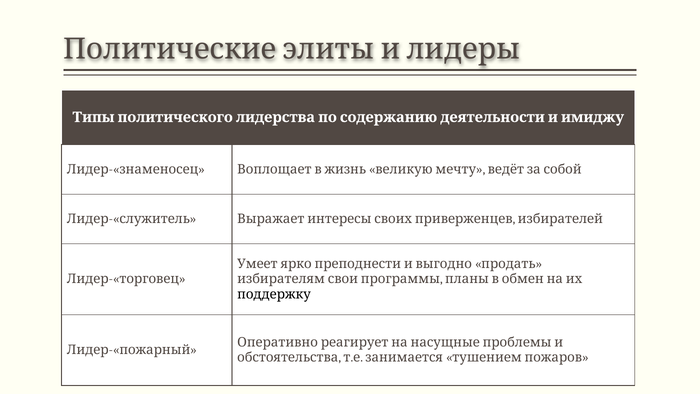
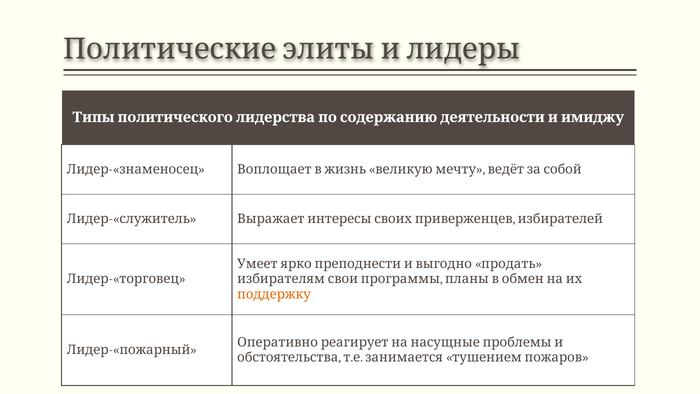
поддержку colour: black -> orange (274, 294)
